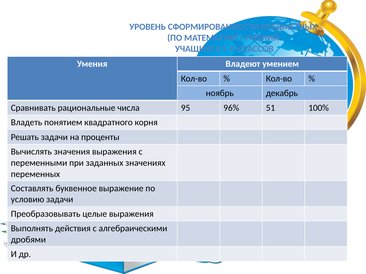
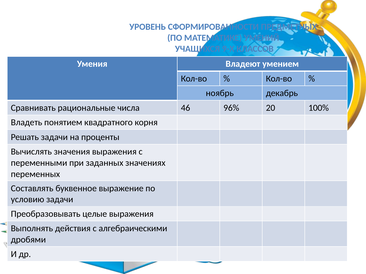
95: 95 -> 46 (186, 108)
51: 51 -> 20 (271, 108)
